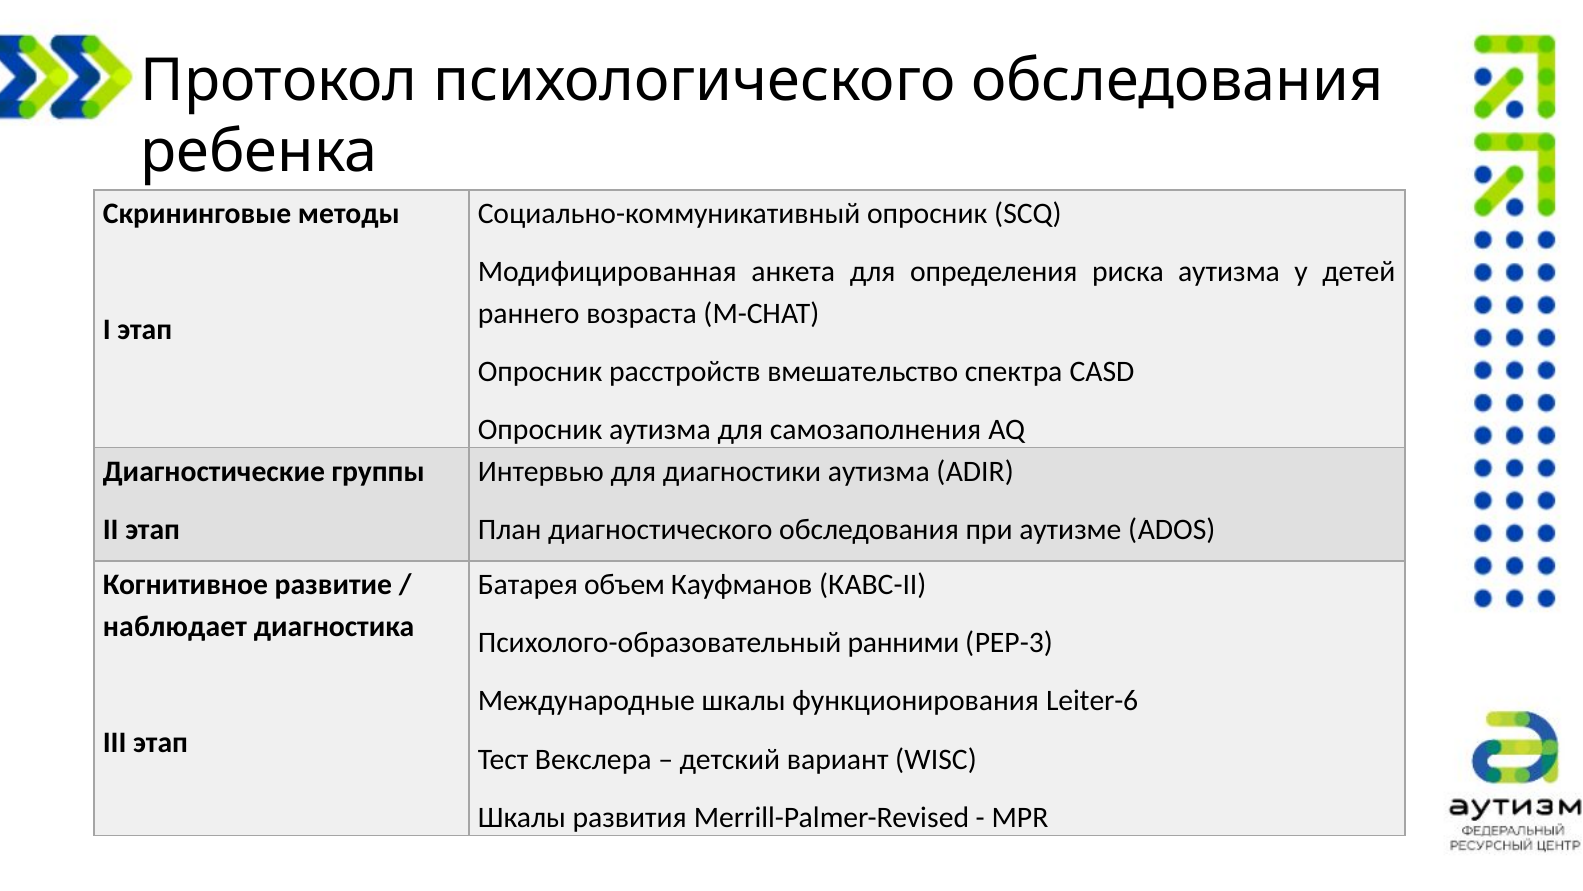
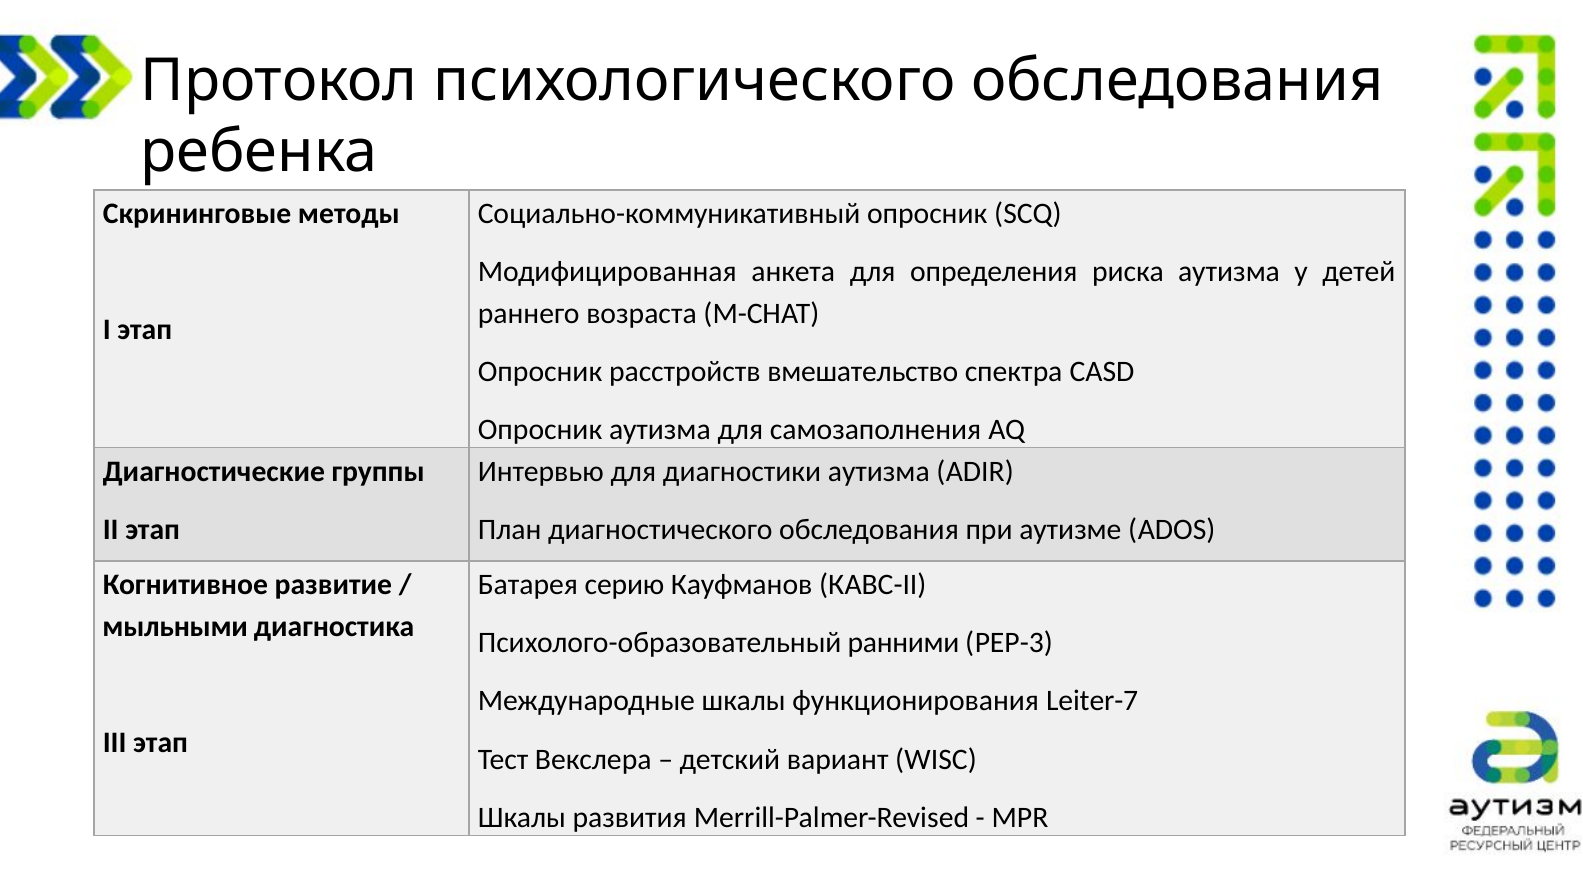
объем: объем -> серию (624, 584)
наблюдает: наблюдает -> мыльными (175, 626)
Leiter-6: Leiter-6 -> Leiter-7 (1092, 701)
